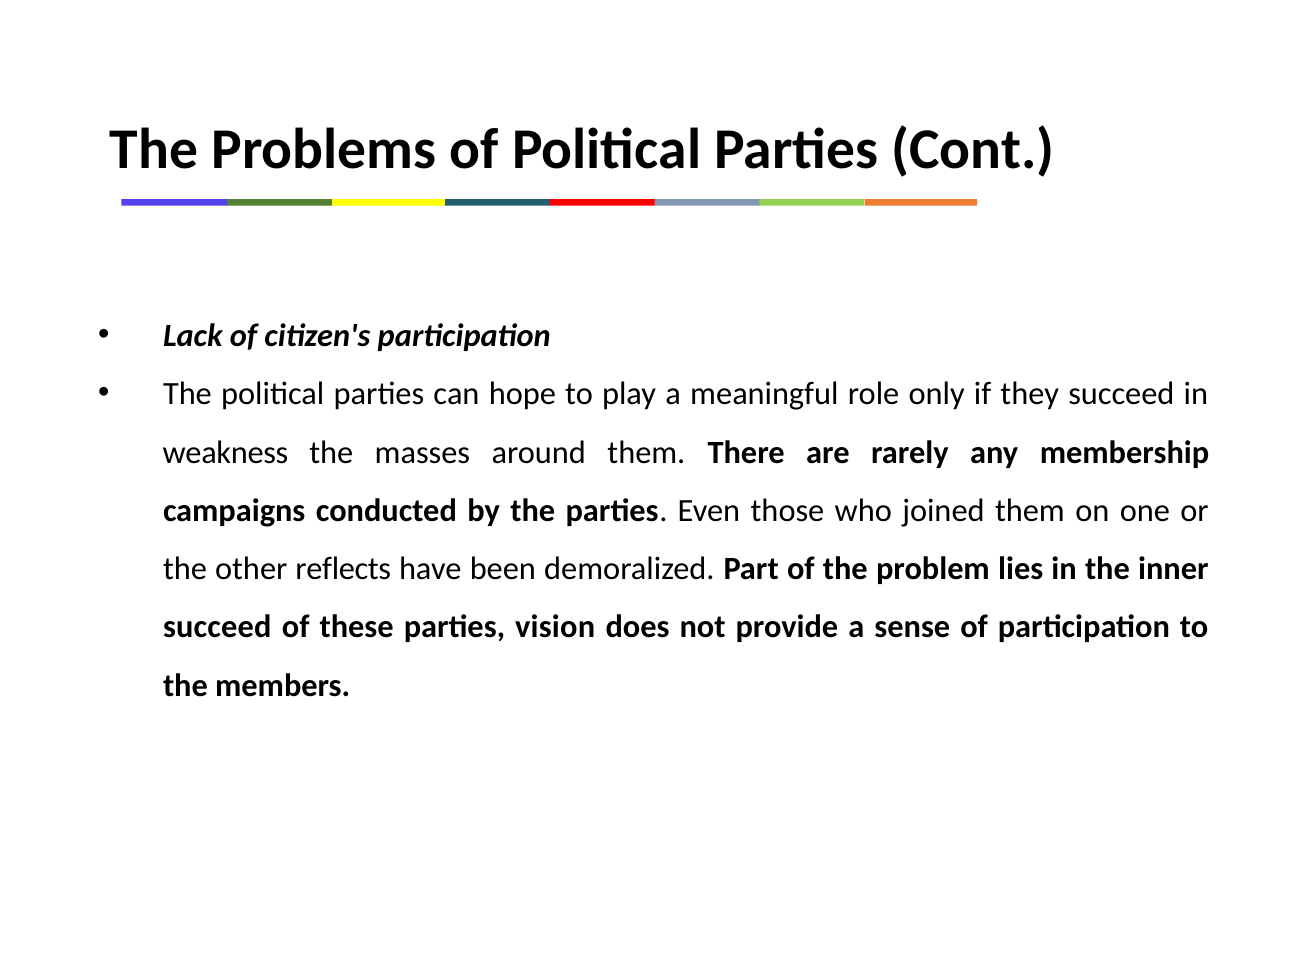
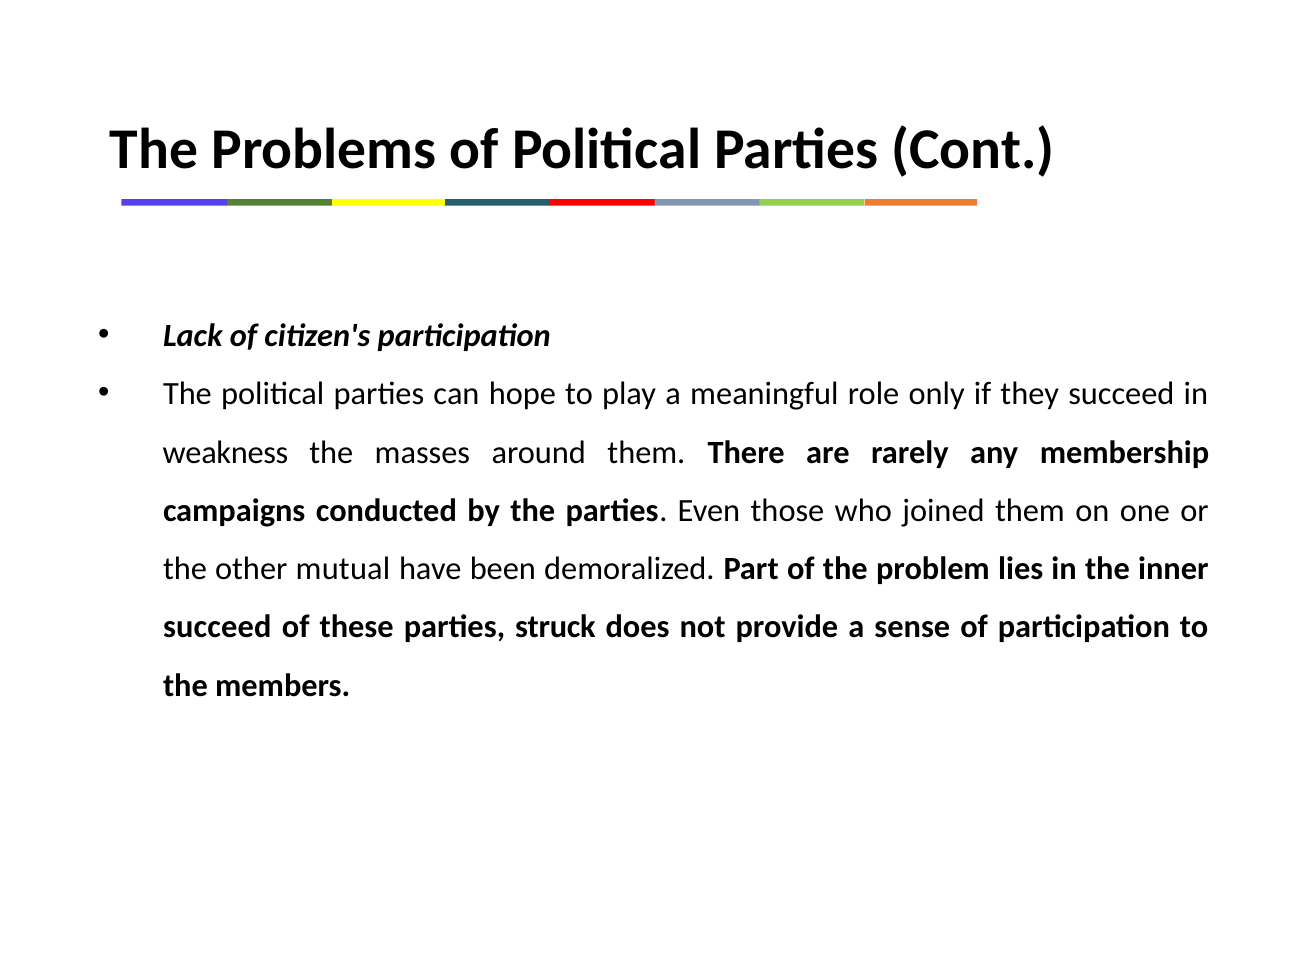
reflects: reflects -> mutual (343, 569)
vision: vision -> struck (555, 627)
